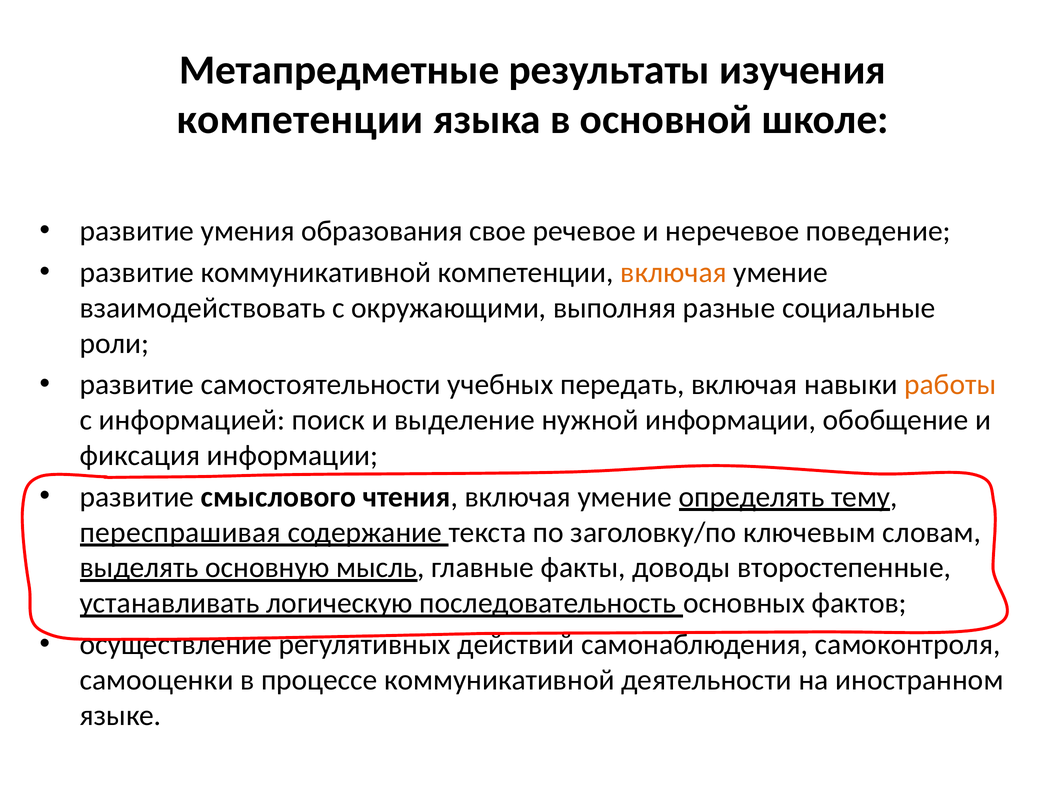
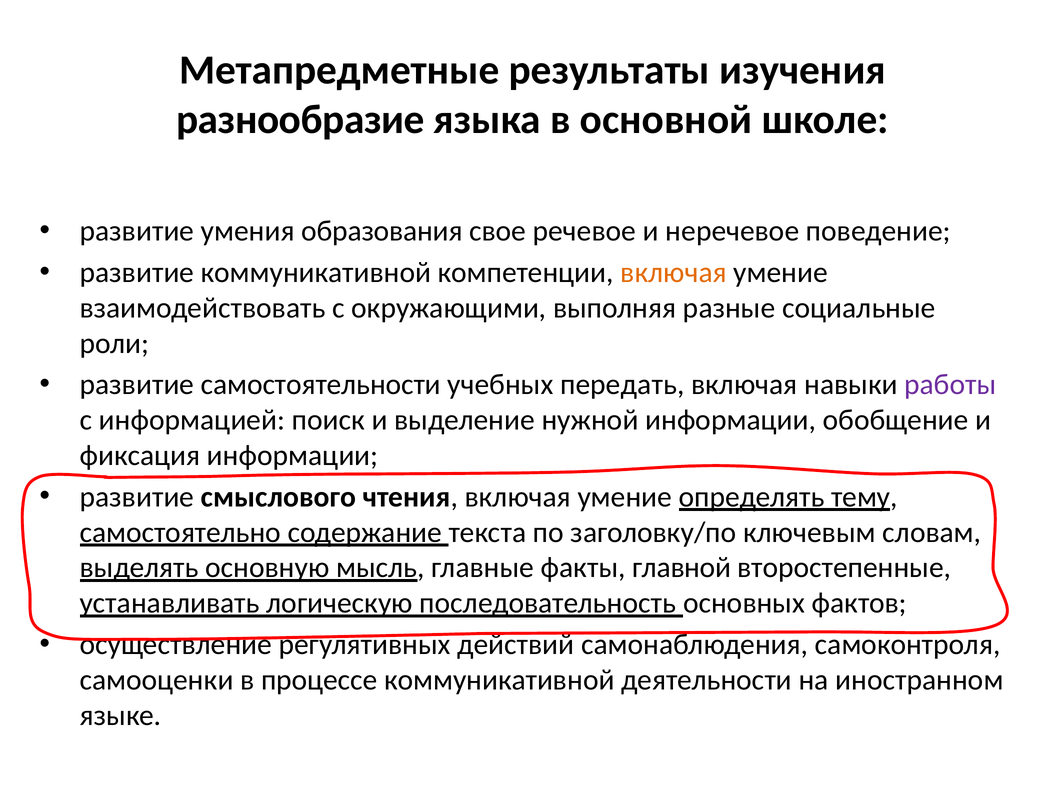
компетенции: компетенции -> разнообразие (300, 120)
работы colour: orange -> purple (950, 385)
переспрашивая: переспрашивая -> самостоятельно (180, 532)
доводы: доводы -> главной (682, 568)
